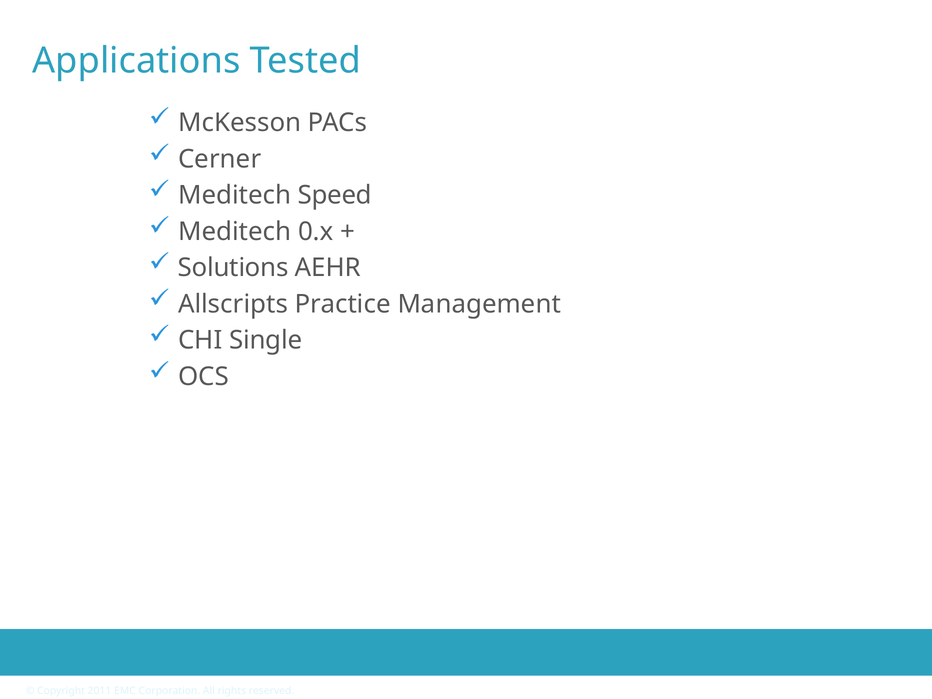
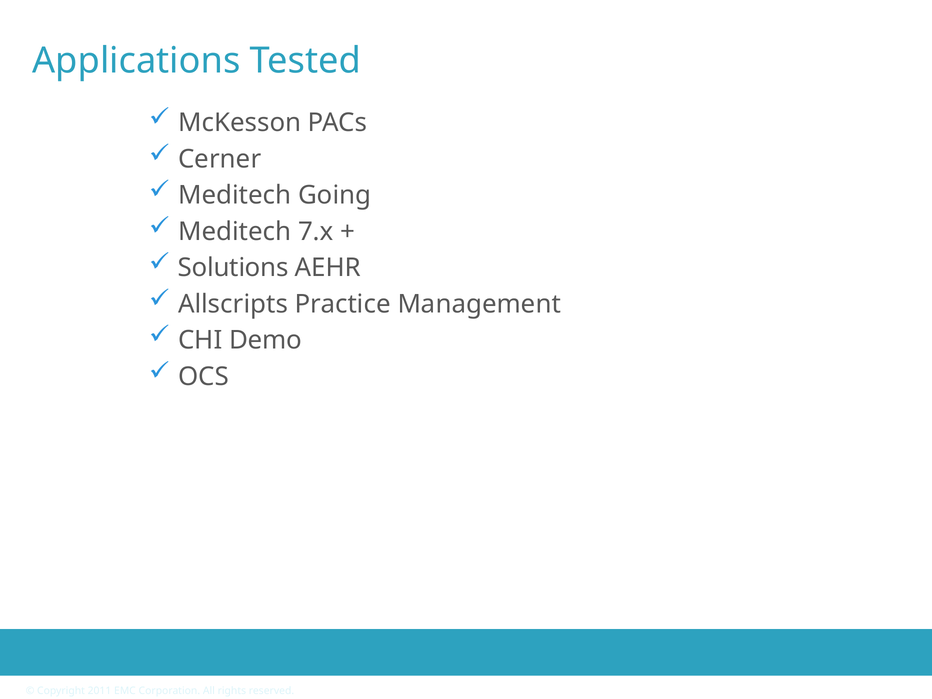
Speed: Speed -> Going (335, 195)
0.x: 0.x -> 7.x (316, 232)
Single: Single -> Demo (266, 340)
